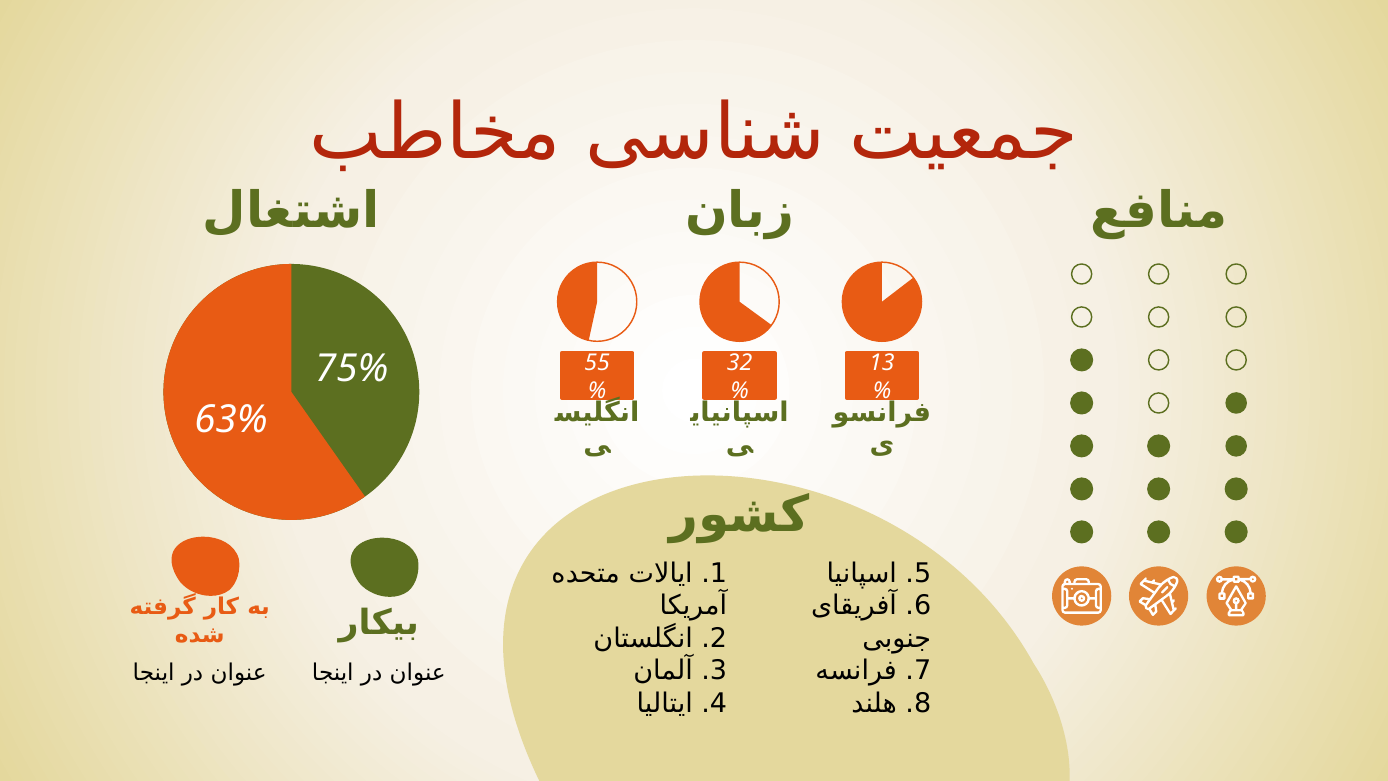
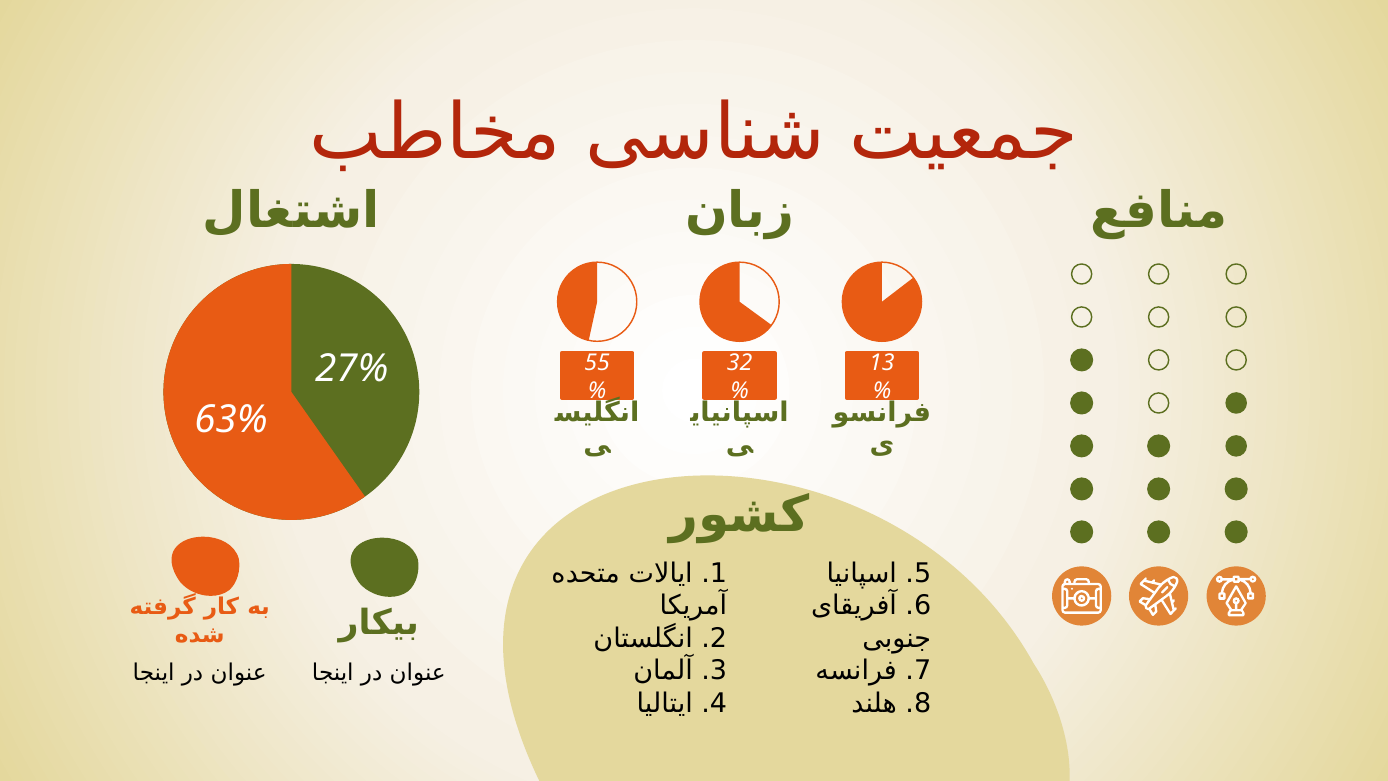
75%: 75% -> 27% (352, 369)
